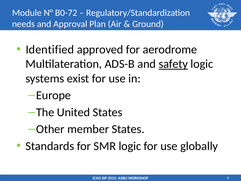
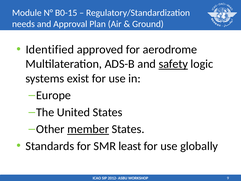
B0-72: B0-72 -> B0-15 (66, 13)
member underline: none -> present (88, 129)
SMR logic: logic -> least (130, 146)
